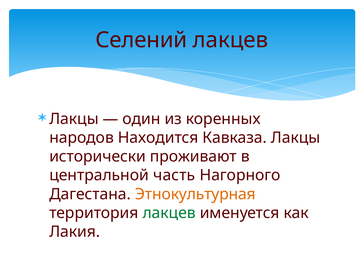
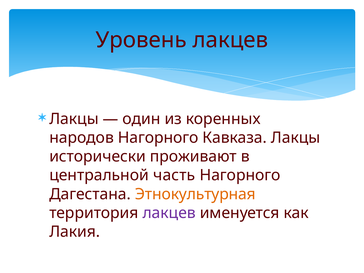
Селений: Селений -> Уровень (141, 40)
народов Находится: Находится -> Нагорного (158, 138)
лакцев colour: green -> purple (169, 213)
